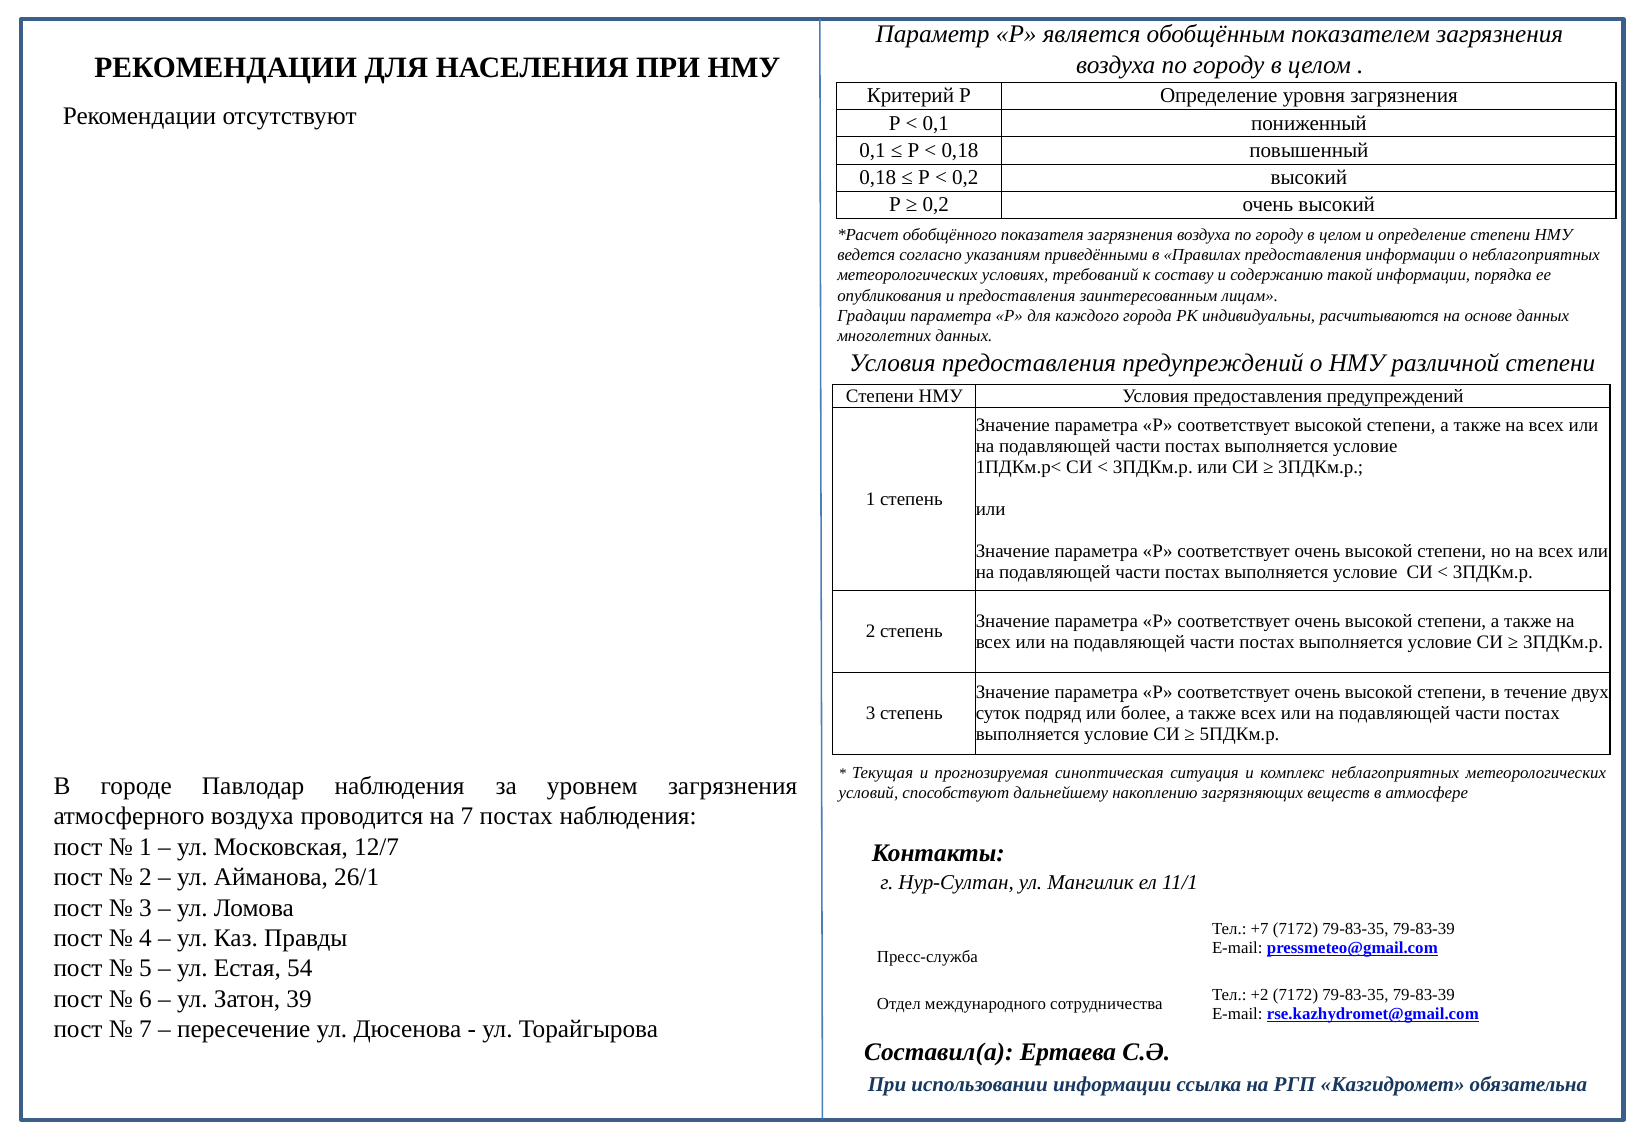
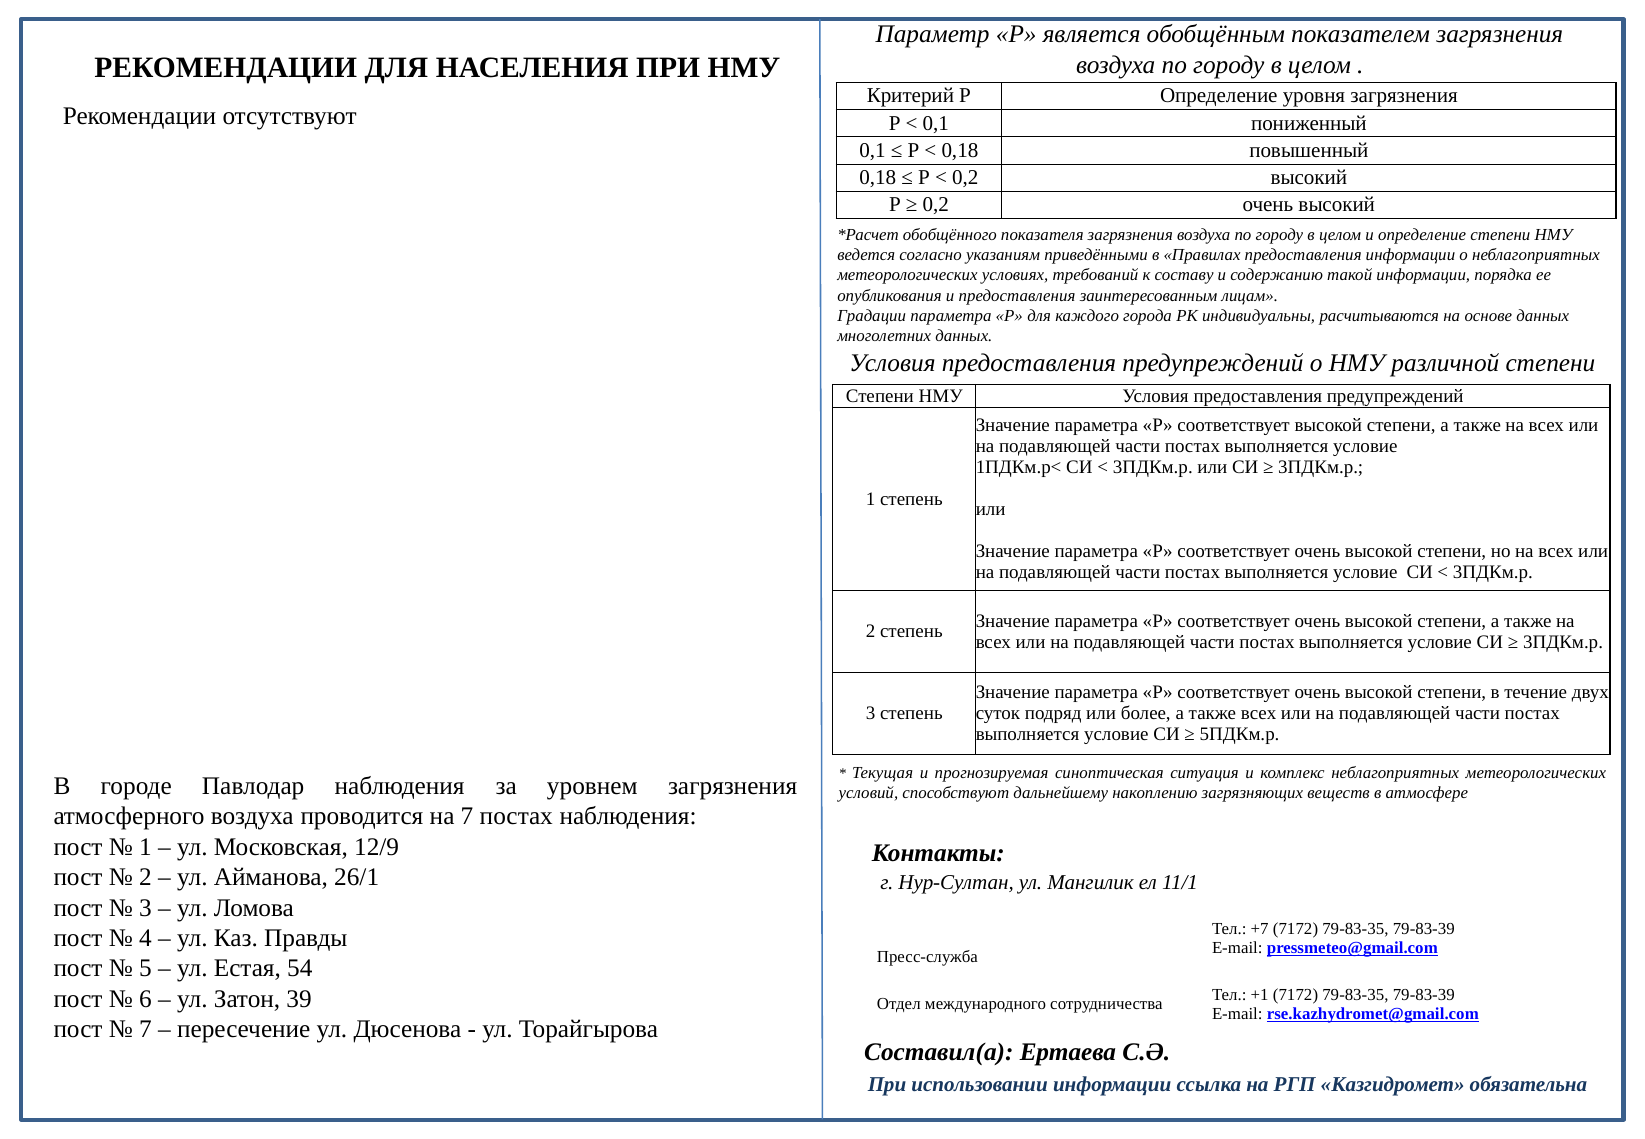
12/7: 12/7 -> 12/9 (377, 847)
+2: +2 -> +1 (1260, 995)
